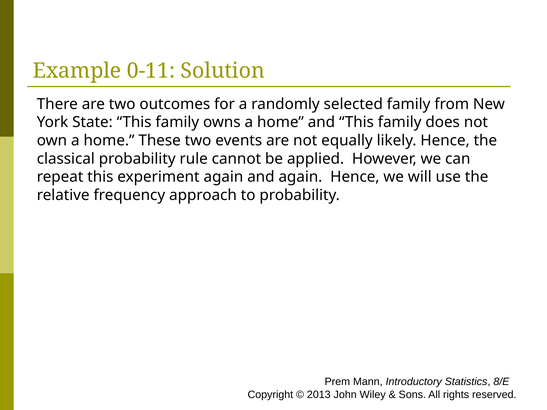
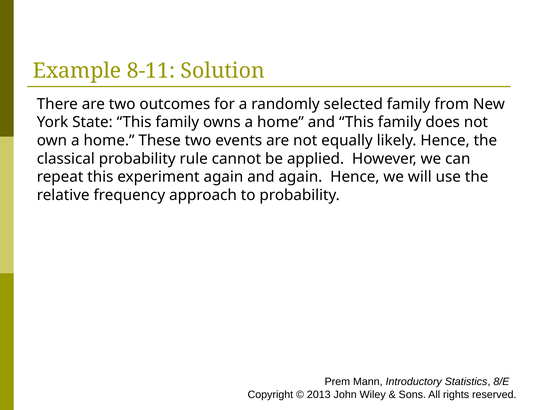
0-11: 0-11 -> 8-11 (151, 71)
